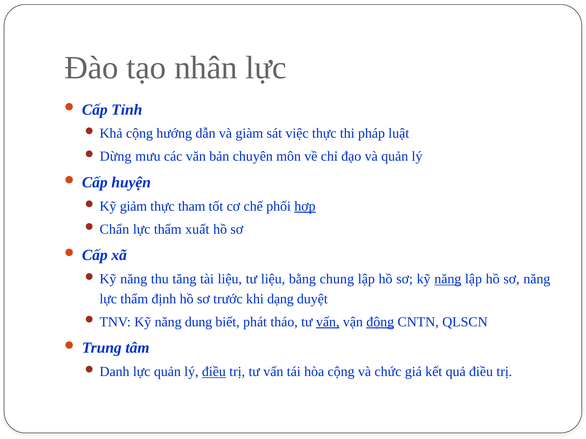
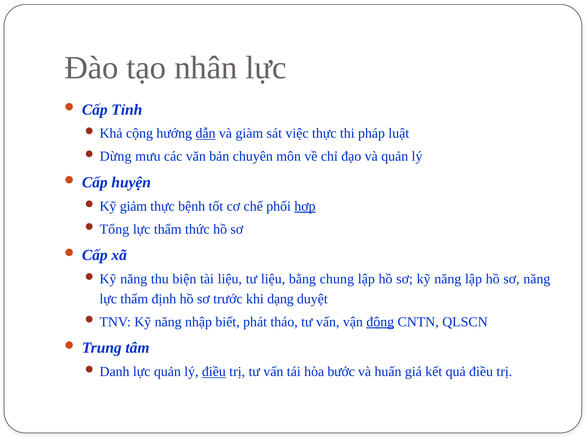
dẫn underline: none -> present (206, 134)
tham: tham -> bệnh (192, 206)
Chẩn: Chẩn -> Tổng (114, 229)
xuất: xuất -> thức (197, 229)
tăng: tăng -> biện (184, 279)
năng underline: present -> none (448, 279)
dung: dung -> nhập (198, 322)
vấn underline: present -> none (328, 322)
hòa cộng: cộng -> bước (341, 372)
chức: chức -> huấn (388, 372)
